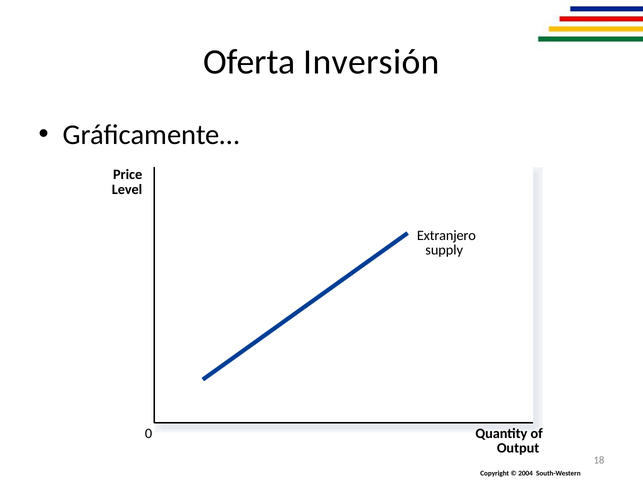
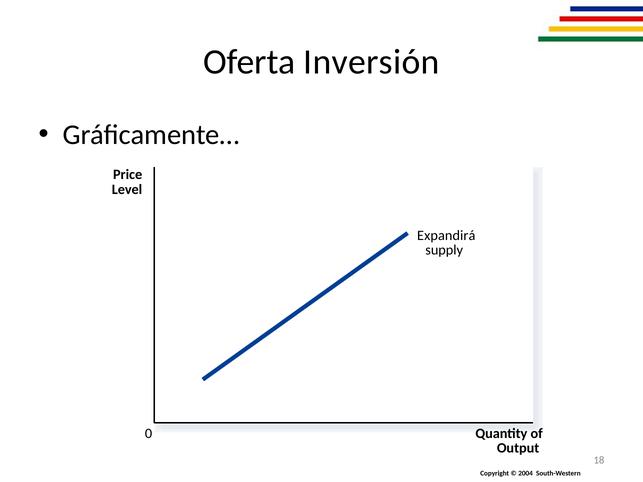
Extranjero: Extranjero -> Expandirá (446, 236)
